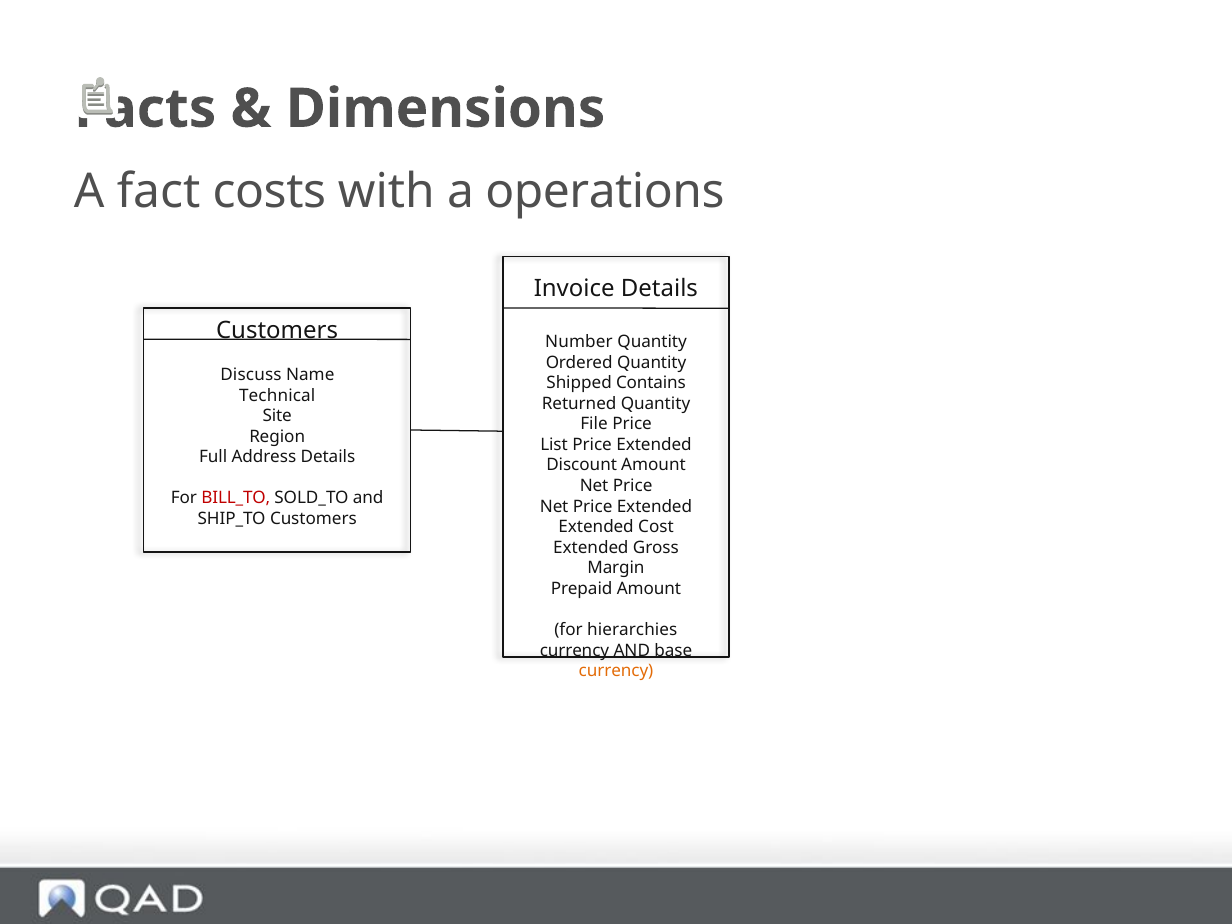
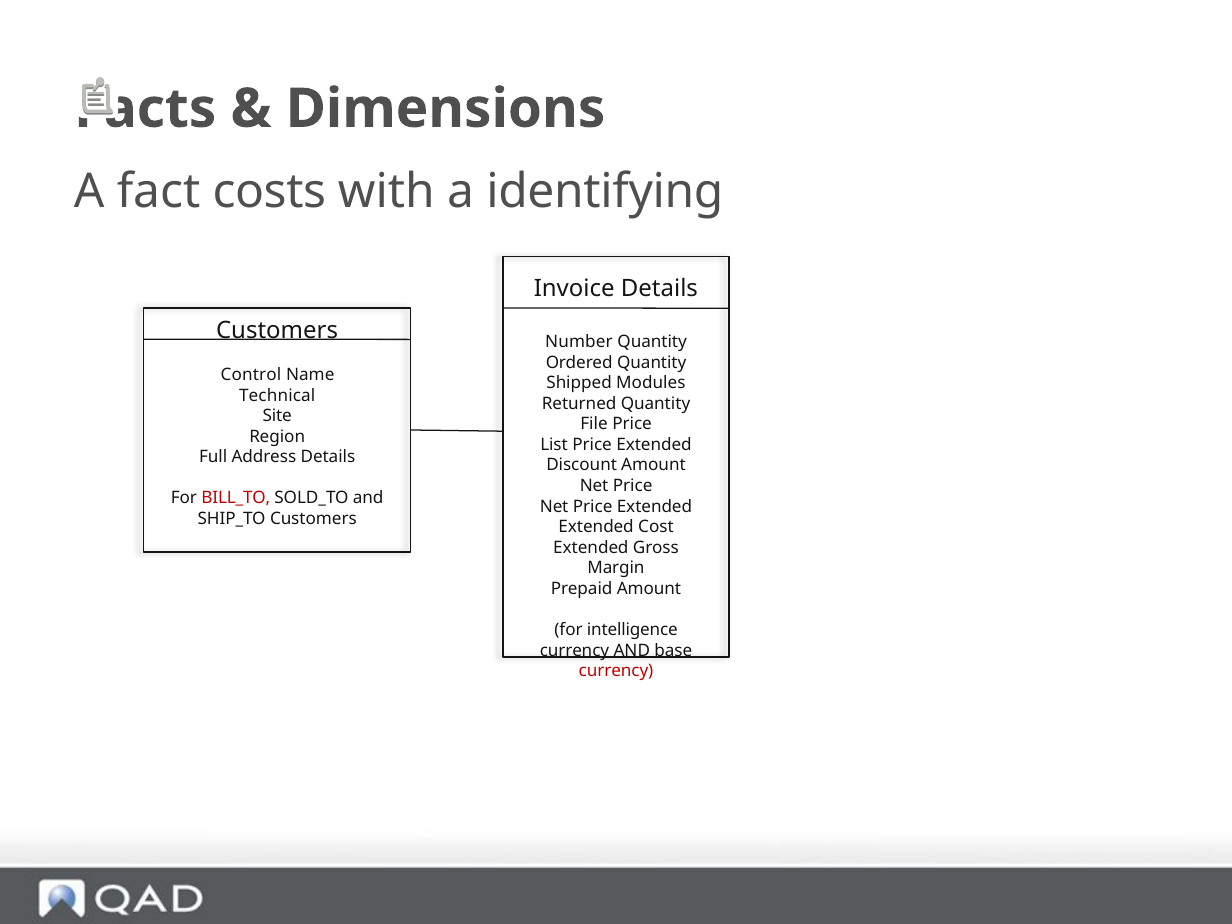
operations: operations -> identifying (605, 192)
Discuss: Discuss -> Control (251, 375)
Contains: Contains -> Modules (651, 383)
hierarchies: hierarchies -> intelligence (632, 630)
currency colour: orange -> red (616, 671)
